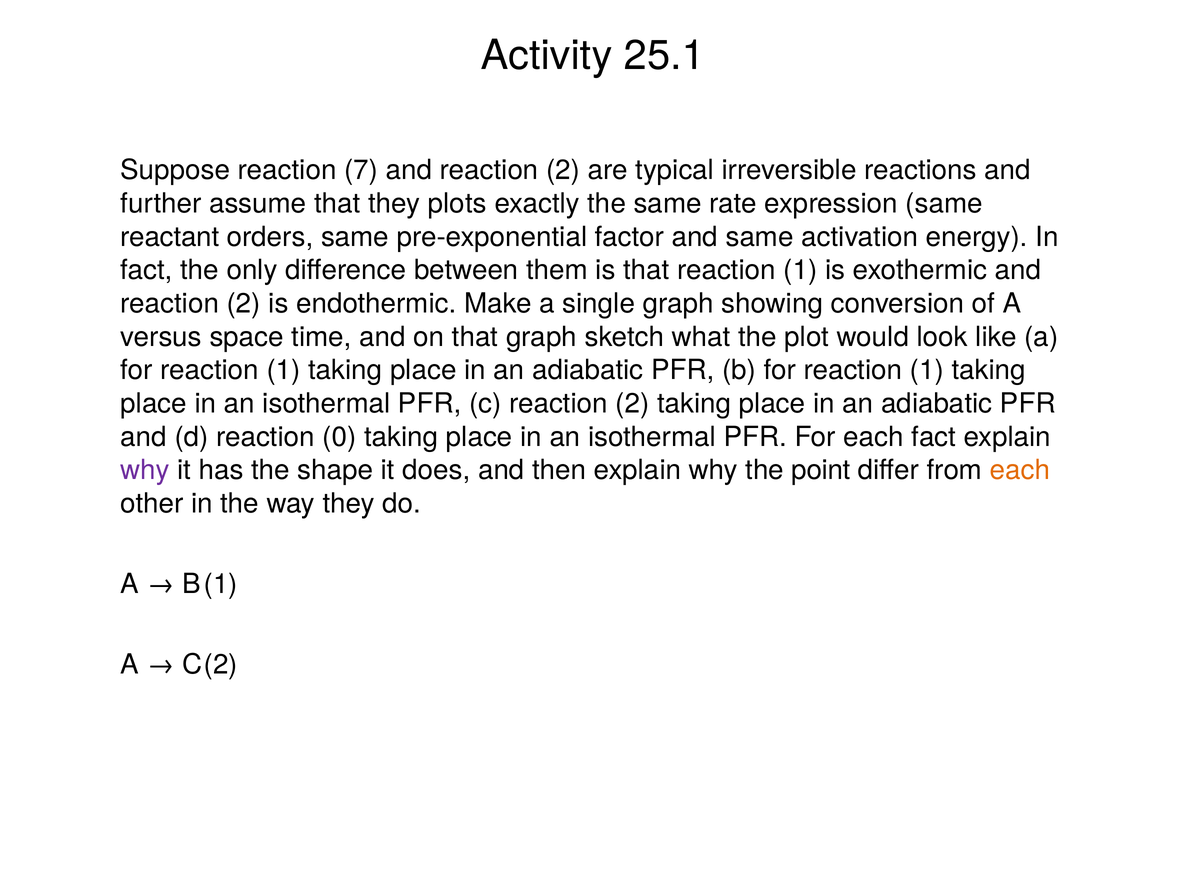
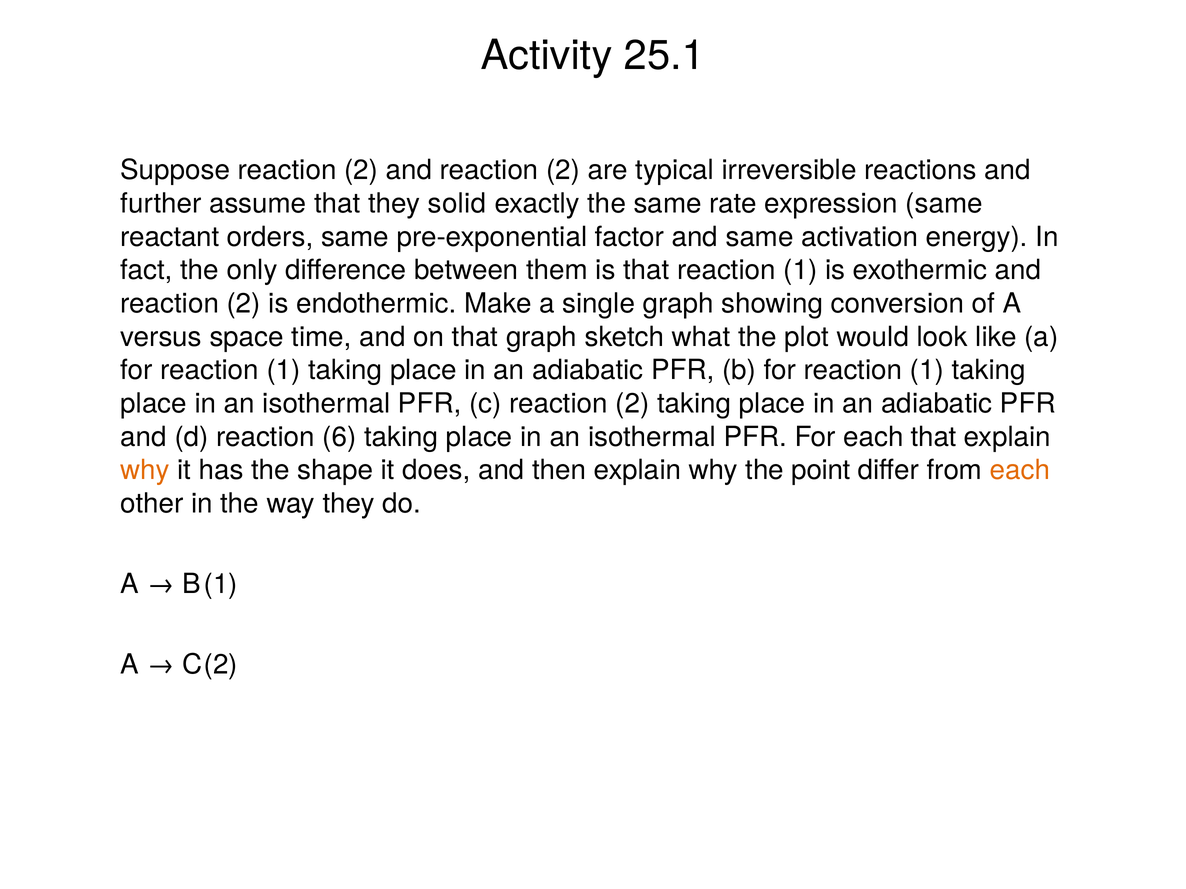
Suppose reaction 7: 7 -> 2 (361, 170)
plots: plots -> solid (457, 204)
0: 0 -> 6 (339, 437)
each fact: fact -> that (934, 437)
why colour: purple -> orange (145, 471)
